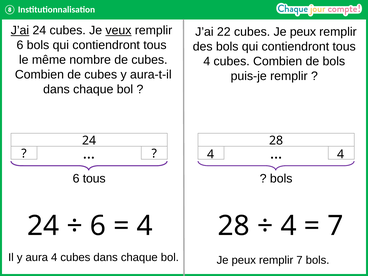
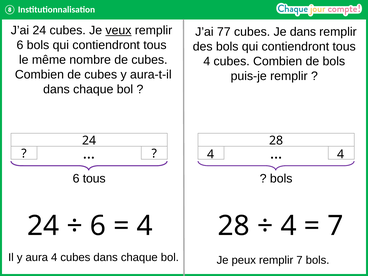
J’ai underline: present -> none (20, 30)
22: 22 -> 77 (224, 32)
cubes Je peux: peux -> dans (303, 32)
